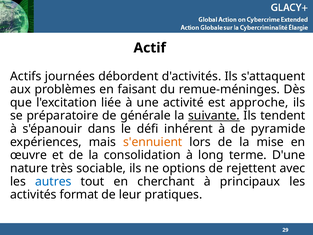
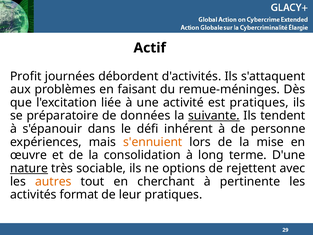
Actifs: Actifs -> Profit (26, 76)
est approche: approche -> pratiques (259, 102)
générale: générale -> données (145, 116)
pyramide: pyramide -> personne (278, 129)
nature underline: none -> present (29, 168)
autres colour: blue -> orange (53, 181)
principaux: principaux -> pertinente (250, 181)
